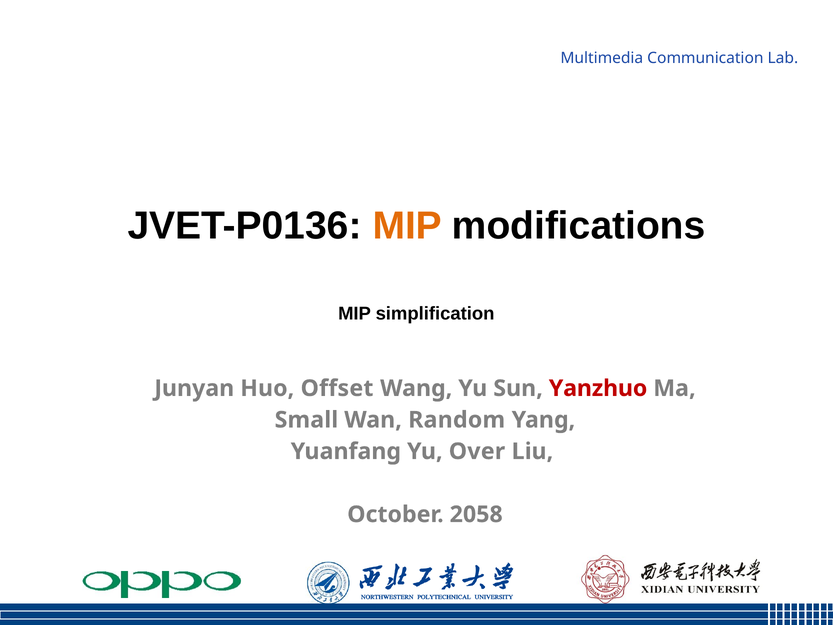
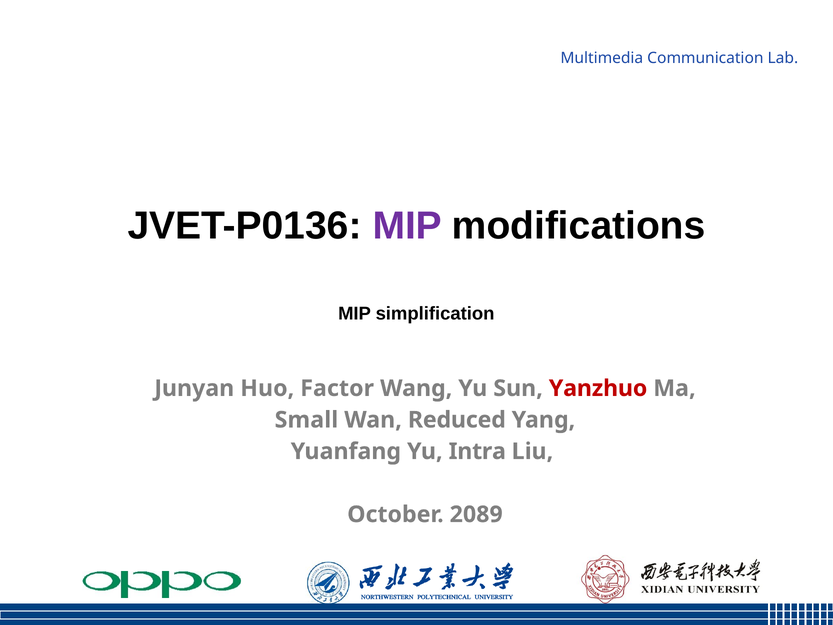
MIP colour: orange -> purple (407, 226)
Offset: Offset -> Factor (337, 388)
Random: Random -> Reduced (457, 420)
Over: Over -> Intra (477, 451)
2058: 2058 -> 2089 (476, 514)
